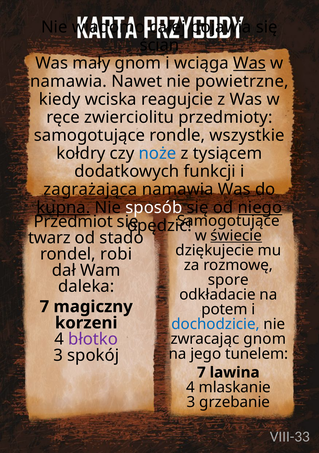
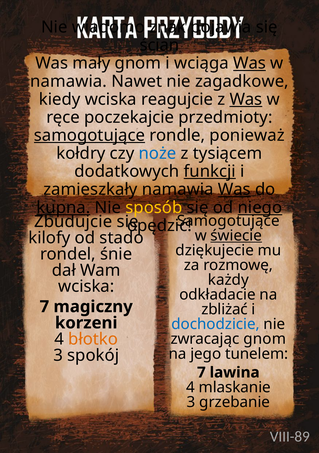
całej: całej -> znak (168, 27)
powietrzne: powietrzne -> zagadkowe (242, 81)
Was underline: none -> present (246, 99)
zwierciolitu: zwierciolitu -> poczekajcie (129, 117)
samogotujące underline: none -> present (89, 135)
wszystkie: wszystkie -> ponieważ (247, 135)
funkcji underline: none -> present (210, 171)
zagrażająca: zagrażająca -> zamieszkały (90, 190)
Was underline: none -> present (234, 190)
sposób colour: white -> yellow (154, 208)
Przedmiot: Przedmiot -> Zbudujcie (73, 222)
twarz: twarz -> kilofy (49, 238)
robi: robi -> śnie (116, 254)
spore: spore -> każdy (228, 280)
daleka: daleka -> wciska (86, 287)
potem: potem -> zbliżać (224, 310)
błotko colour: purple -> orange (93, 339)
VIII-33: VIII-33 -> VIII-89 (290, 437)
